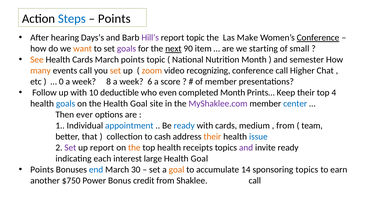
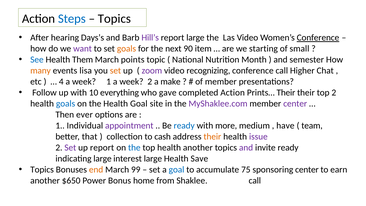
Points: Points -> Topics (114, 19)
report topic: topic -> large (195, 38)
Las Make: Make -> Video (248, 38)
want colour: orange -> purple (83, 49)
goals colour: purple -> orange (127, 49)
next underline: present -> none (173, 49)
See colour: orange -> blue (37, 60)
Health Cards: Cards -> Them (83, 60)
events call: call -> lisa (86, 71)
zoom colour: orange -> purple (152, 71)
0: 0 -> 4 (61, 82)
week 8: 8 -> 1 (109, 82)
week 6: 6 -> 2 (150, 82)
score: score -> make (171, 82)
deductible: deductible -> everything (120, 93)
even: even -> gave (168, 93)
completed Month: Month -> Action (233, 93)
Prints… Keep: Keep -> Their (286, 93)
top 4: 4 -> 2 (334, 93)
center colour: blue -> purple (295, 104)
appointment colour: blue -> purple (129, 125)
with cards: cards -> more (226, 125)
from: from -> have (285, 125)
issue colour: blue -> purple (258, 136)
the colour: orange -> blue (134, 147)
health receipts: receipts -> another (198, 147)
indicating each: each -> large (102, 158)
Goal: Goal -> Save (199, 158)
Points: Points -> Topics (42, 169)
end colour: blue -> orange (96, 169)
30: 30 -> 99 (136, 169)
goal colour: orange -> blue (177, 169)
14: 14 -> 75 (246, 169)
sponsoring topics: topics -> center (307, 169)
$750: $750 -> $650 (71, 180)
credit: credit -> home (144, 180)
